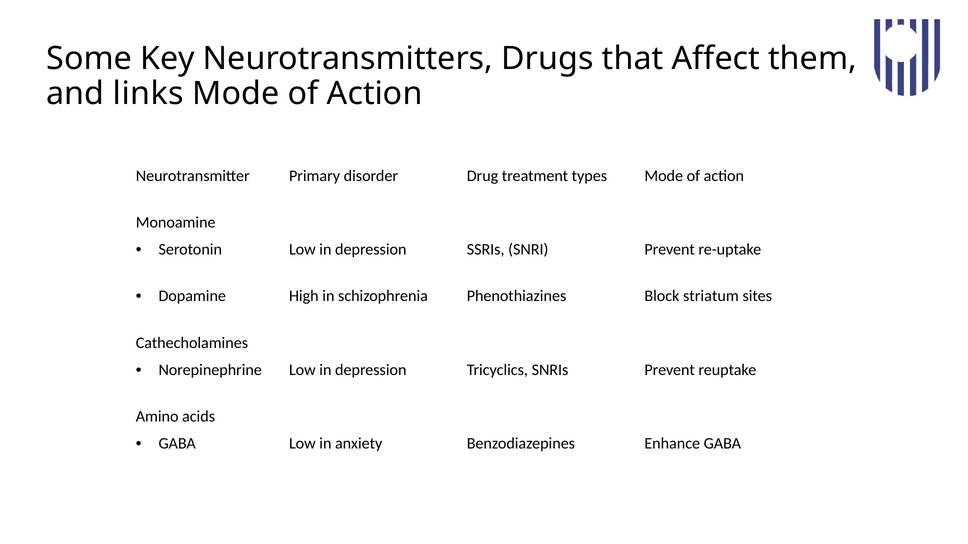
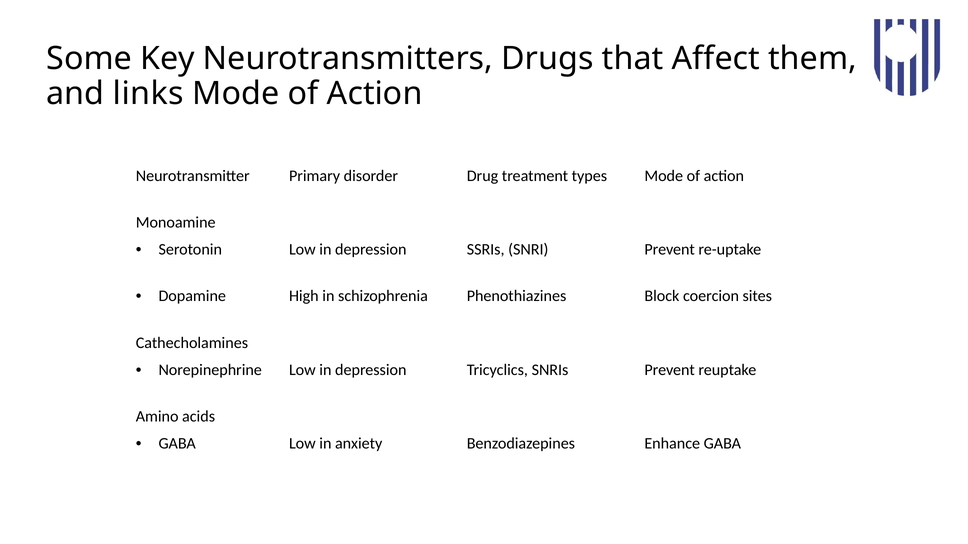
striatum: striatum -> coercion (711, 296)
